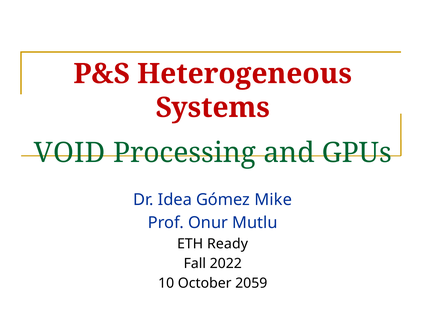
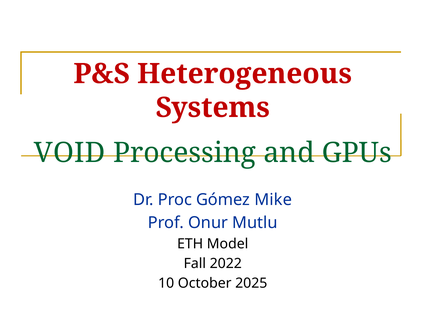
Idea: Idea -> Proc (175, 199)
Ready: Ready -> Model (228, 243)
2059: 2059 -> 2025 (251, 283)
